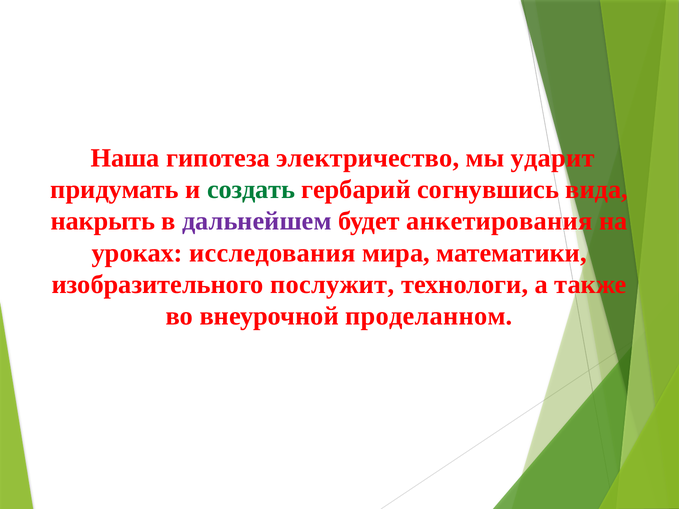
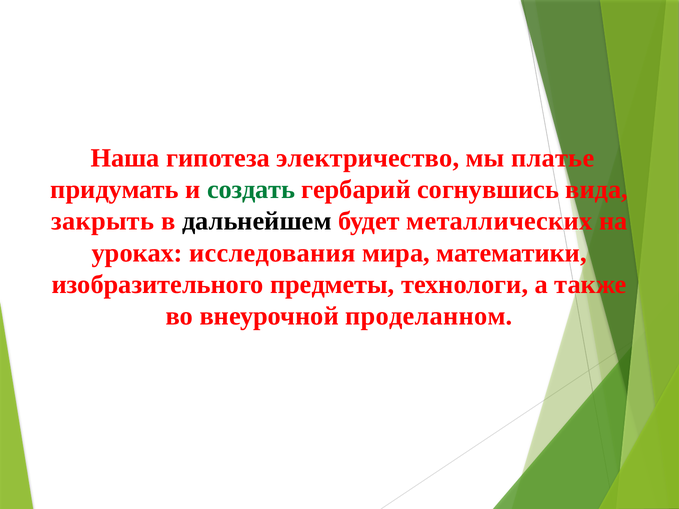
ударит: ударит -> платье (553, 158)
накрыть: накрыть -> закрыть (103, 221)
дальнейшем colour: purple -> black (257, 221)
анкетирования: анкетирования -> металлических (499, 221)
послужит: послужит -> предметы (332, 285)
